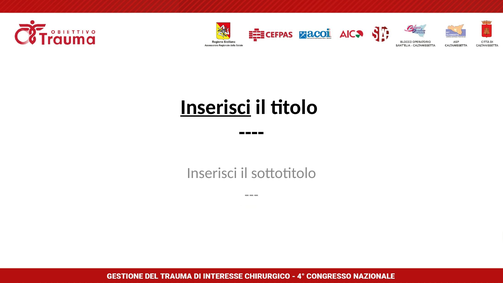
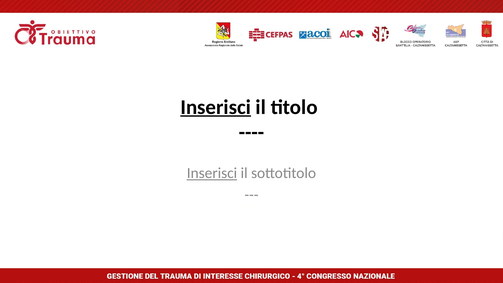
Inserisci underline: none -> present (212, 173)
